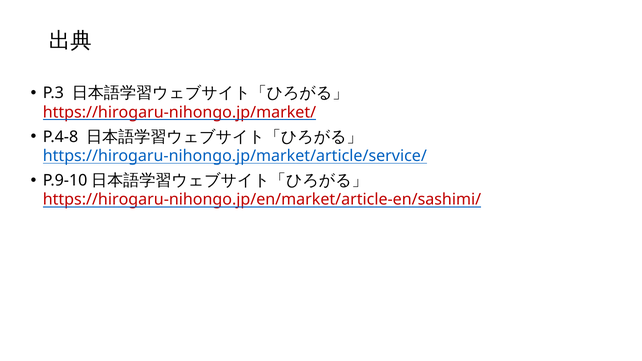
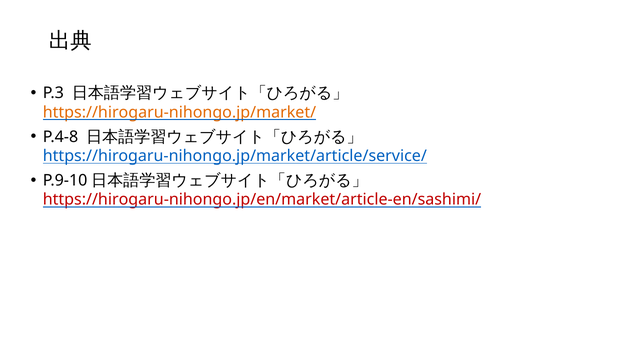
https://hirogaru-nihongo.jp/market/ colour: red -> orange (179, 112)
